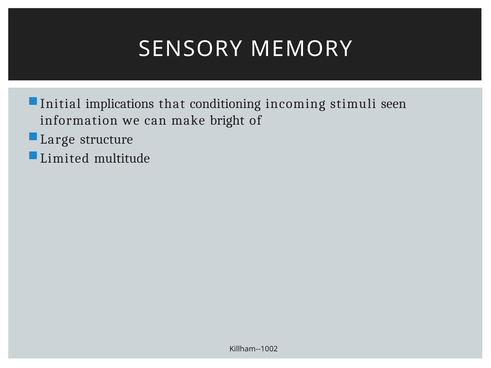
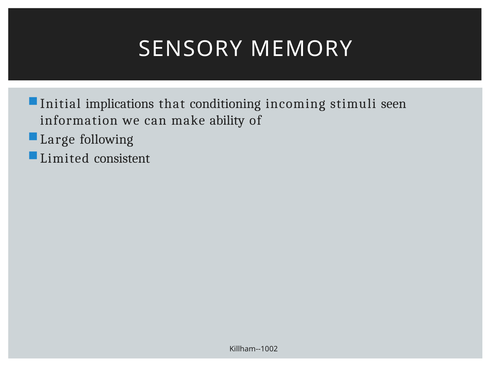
bright: bright -> ability (227, 120)
structure: structure -> following (107, 139)
multitude: multitude -> consistent (122, 158)
